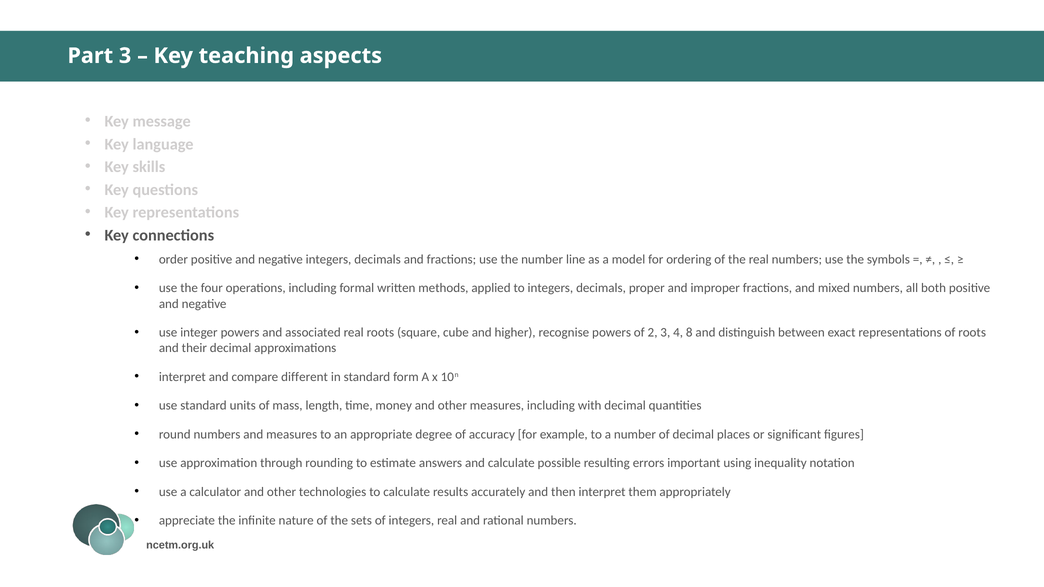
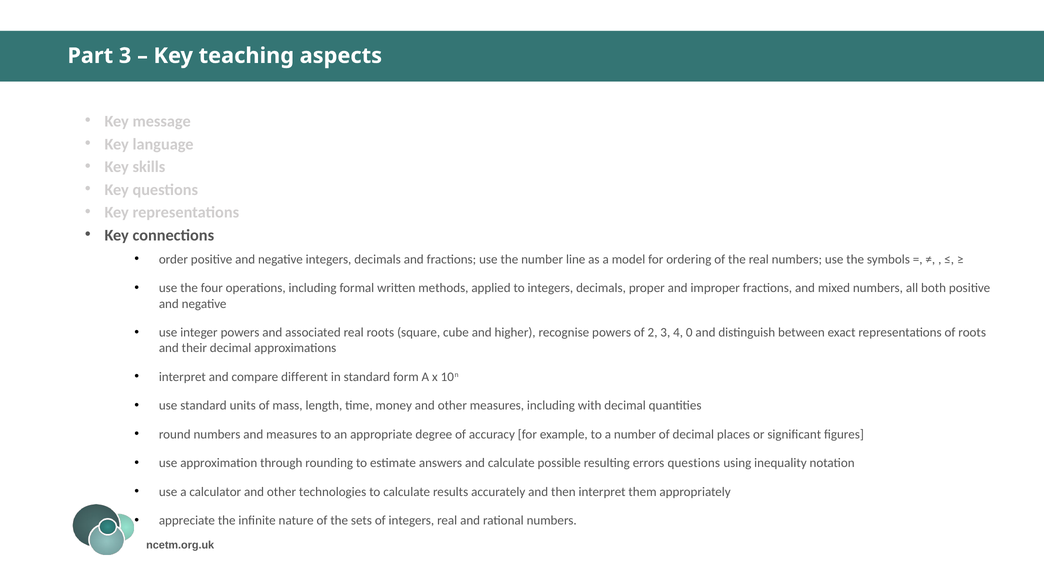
8: 8 -> 0 (689, 333)
errors important: important -> questions (694, 463)
